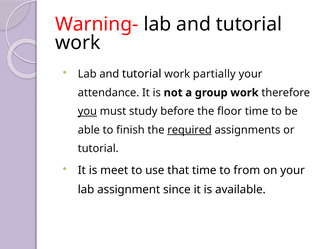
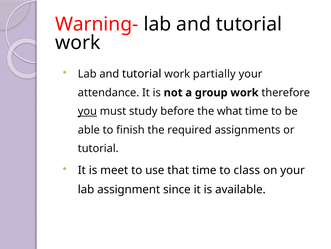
floor: floor -> what (230, 111)
required underline: present -> none (190, 130)
from: from -> class (247, 170)
